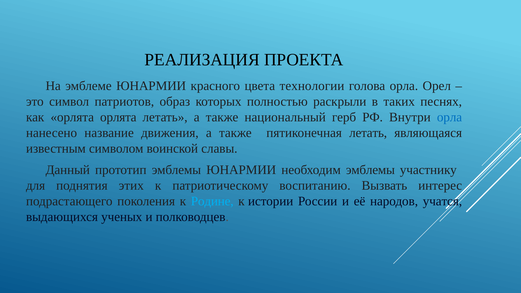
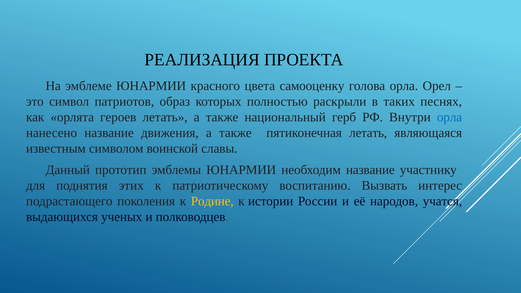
технологии: технологии -> самооценку (312, 86)
орлята орлята: орлята -> героев (118, 117)
необходим эмблемы: эмблемы -> название (370, 170)
Родине colour: light blue -> yellow (212, 201)
